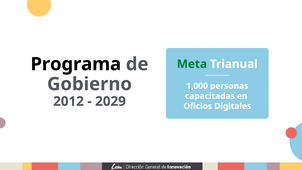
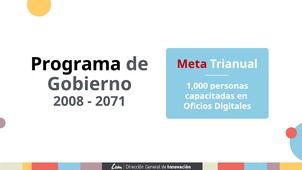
Meta colour: green -> red (192, 64)
2012: 2012 -> 2008 (69, 101)
2029: 2029 -> 2071 (111, 101)
